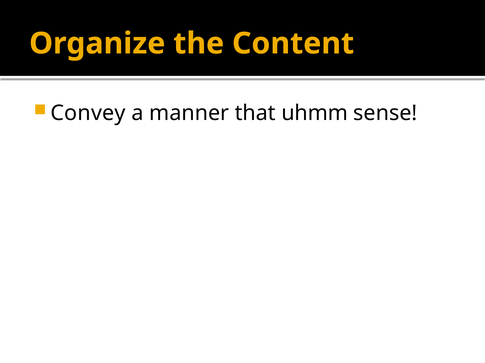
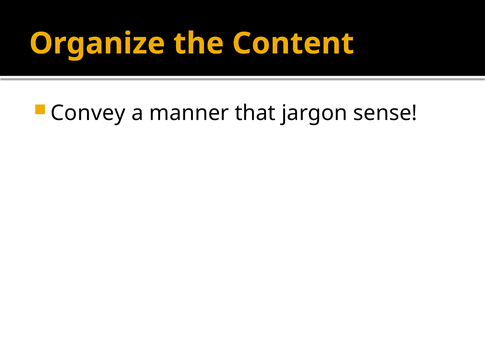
uhmm: uhmm -> jargon (315, 113)
